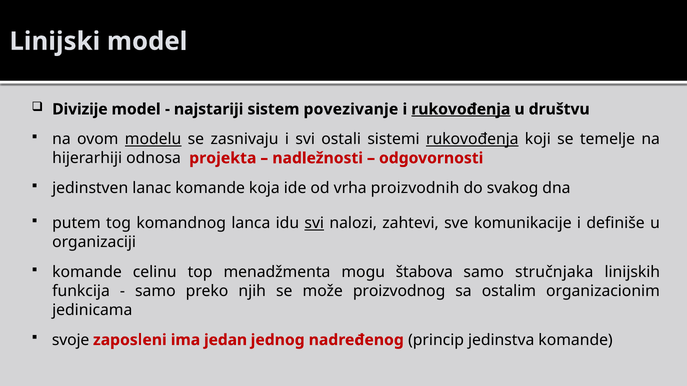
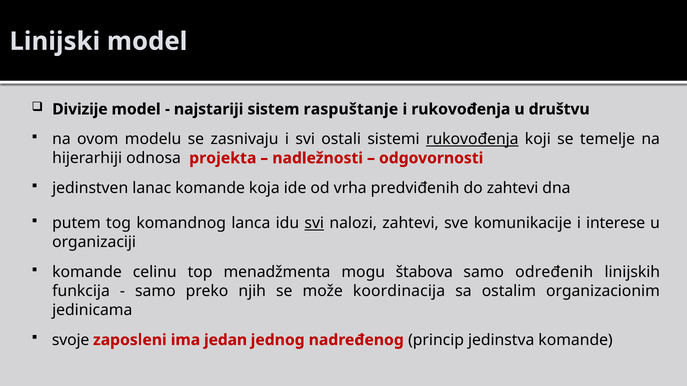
povezivanje: povezivanje -> raspuštanje (351, 109)
rukovođenja underline: present -> none (461, 109)
modelu underline: present -> none (153, 139)
proizvodnih: proizvodnih -> predviđenih (415, 188)
do svakog: svakog -> zahtevi (513, 188)
definiše: definiše -> interese (616, 224)
stručnjaka: stručnjaka -> određenih (554, 272)
proizvodnog: proizvodnog -> koordinacija (399, 291)
